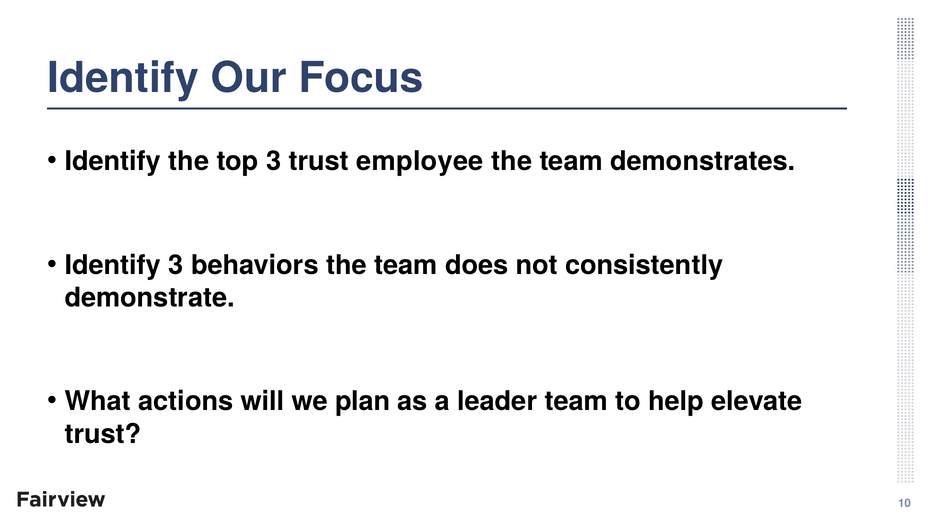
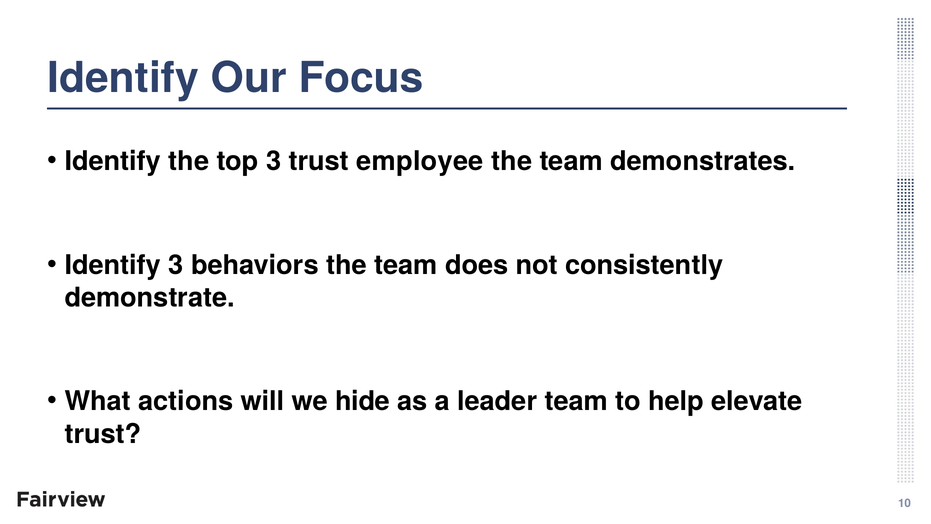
plan: plan -> hide (363, 401)
